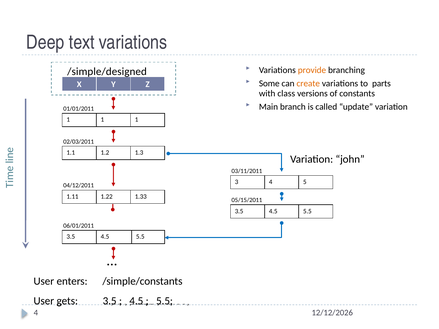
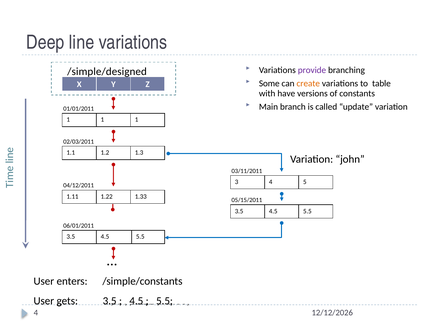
text: text -> line (82, 42)
provide colour: orange -> purple (312, 70)
parts: parts -> table (381, 83)
class: class -> have (286, 93)
